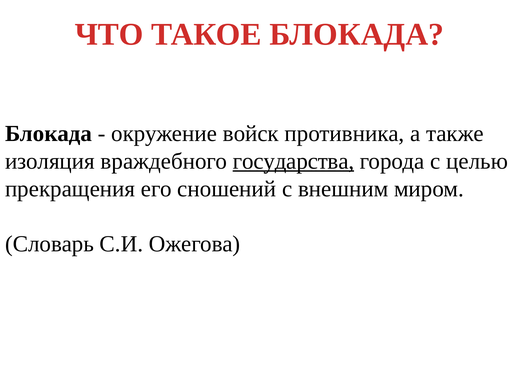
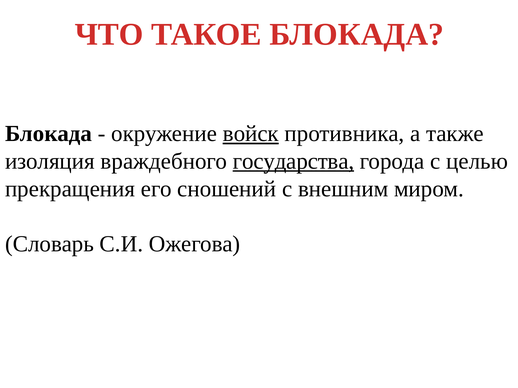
войск underline: none -> present (251, 134)
